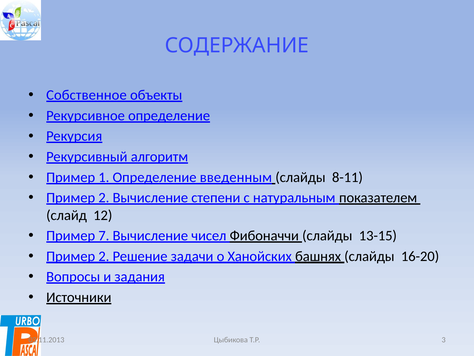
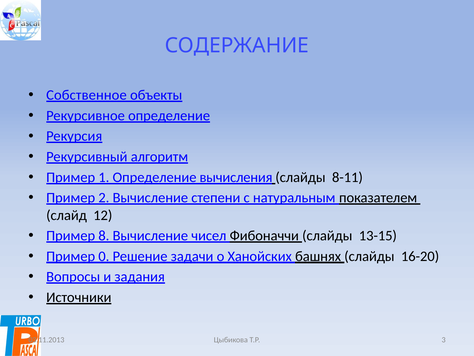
введенным: введенным -> вычисления (236, 177)
7: 7 -> 8 (104, 235)
2: 2 -> 0 (104, 256)
